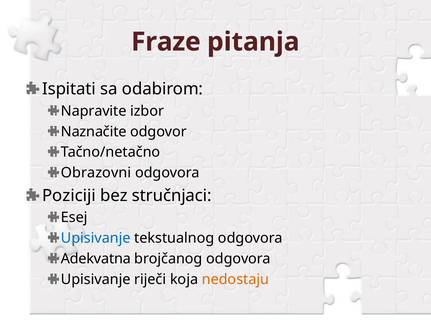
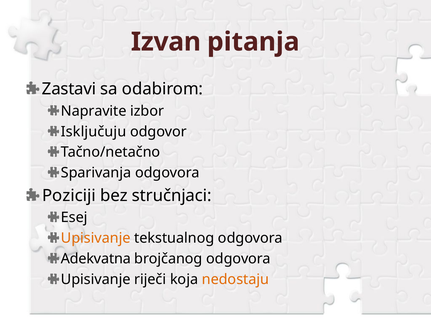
Fraze: Fraze -> Izvan (166, 42)
Ispitati: Ispitati -> Zastavi (69, 89)
Naznačite: Naznačite -> Isključuju (94, 131)
Obrazovni: Obrazovni -> Sparivanja (96, 172)
Upisivanje colour: blue -> orange (96, 238)
